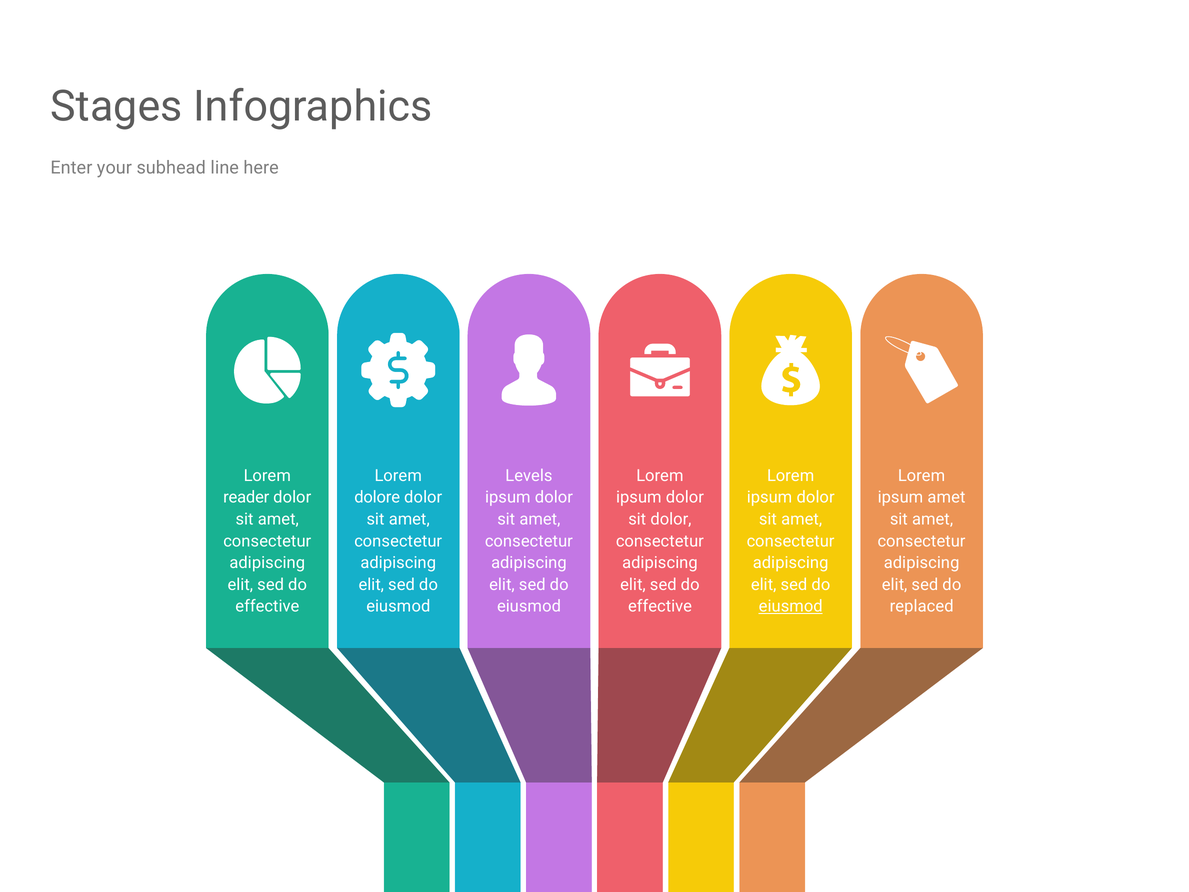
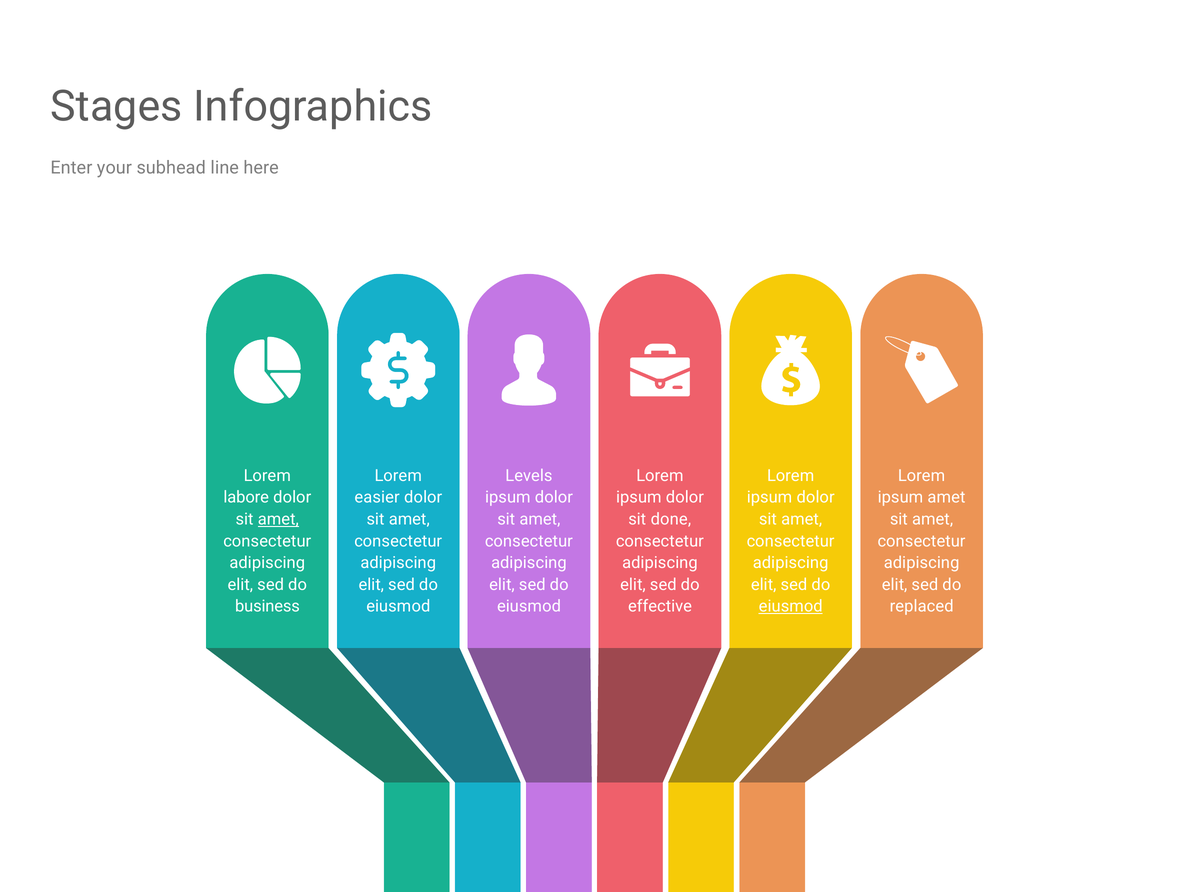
reader: reader -> labore (246, 497)
dolore: dolore -> easier (377, 497)
amet underline: none -> present (278, 519)
sit dolor: dolor -> done (671, 519)
effective: effective -> business (267, 606)
